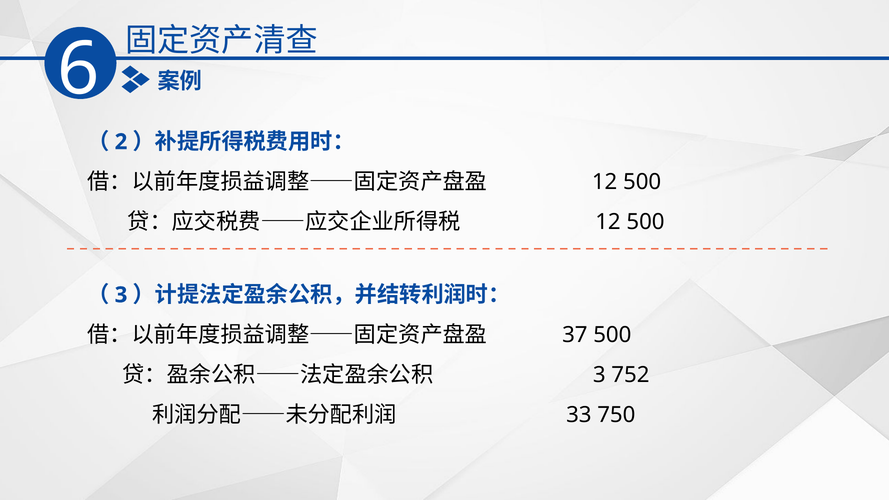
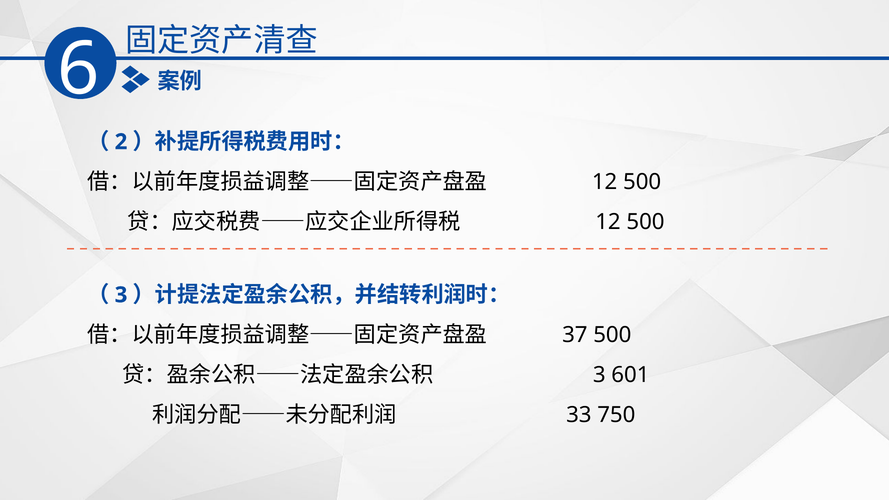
752: 752 -> 601 (630, 375)
